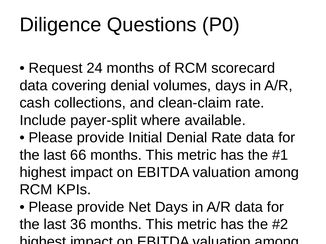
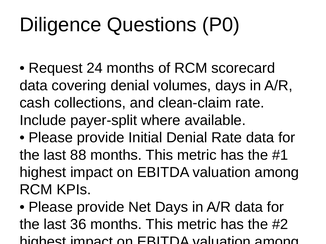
66: 66 -> 88 (78, 155)
